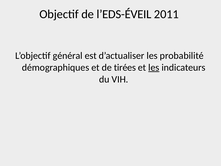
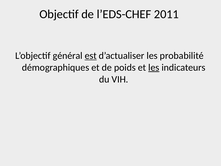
l’EDS-ÉVEIL: l’EDS-ÉVEIL -> l’EDS-CHEF (124, 14)
est underline: none -> present (91, 56)
tirées: tirées -> poids (125, 67)
